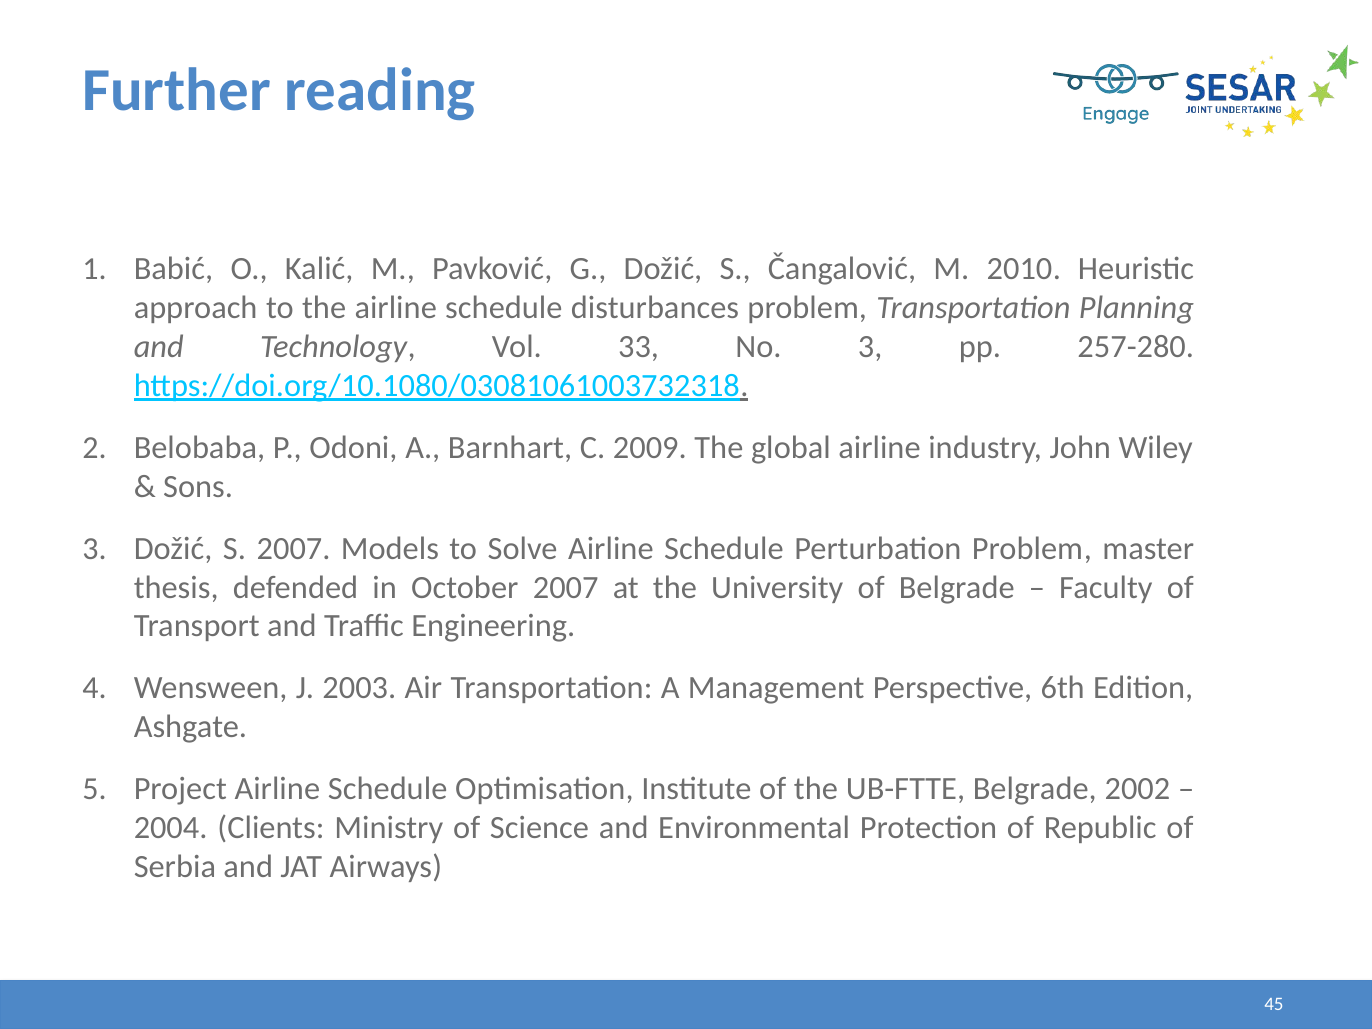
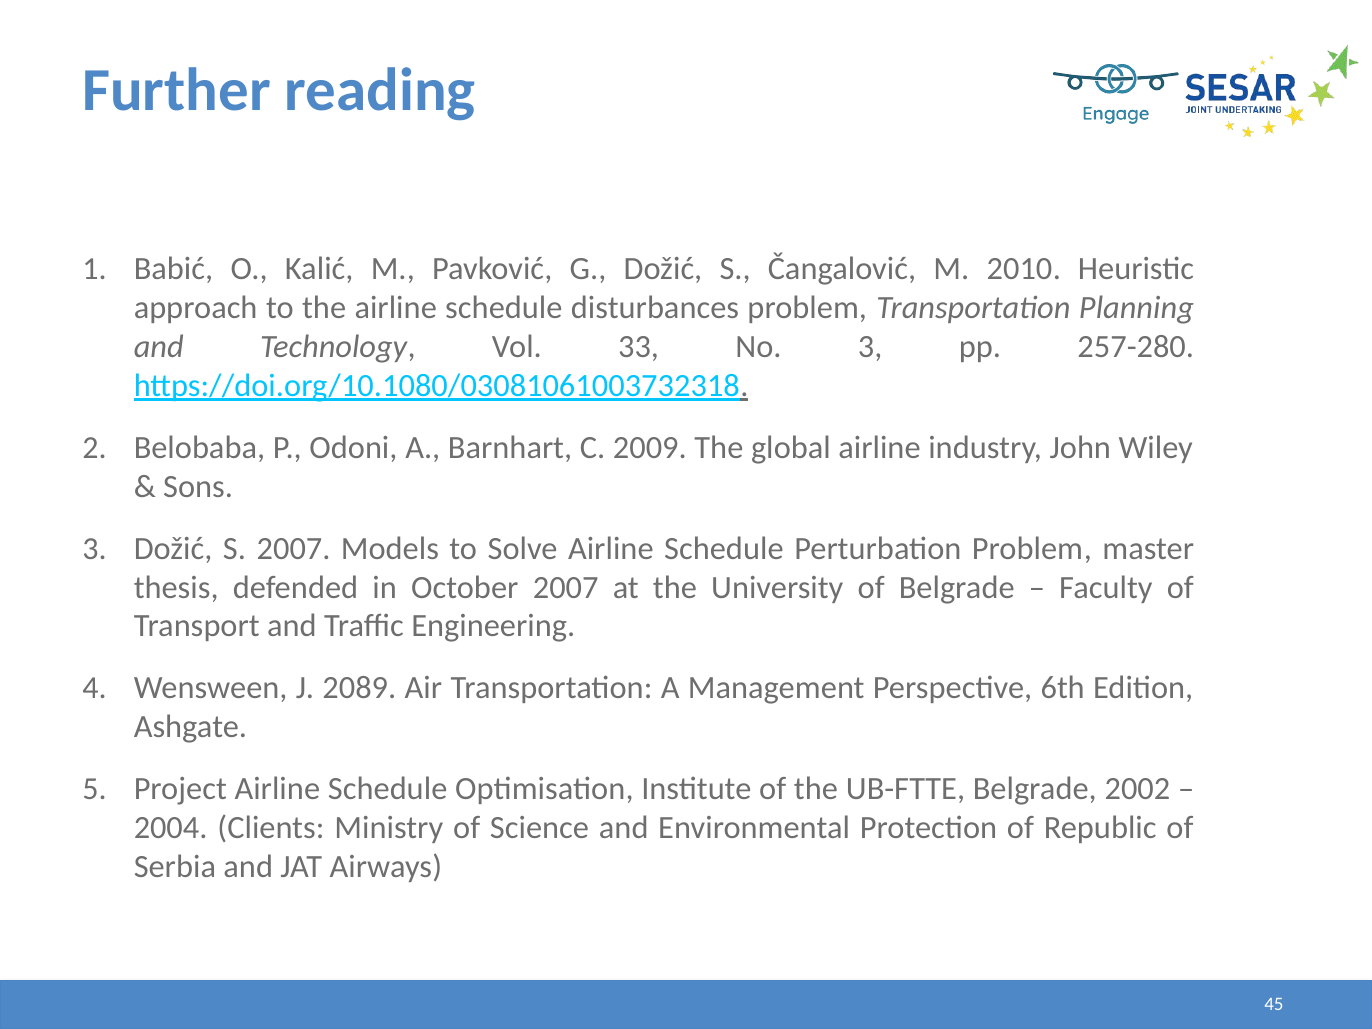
2003: 2003 -> 2089 (359, 688)
